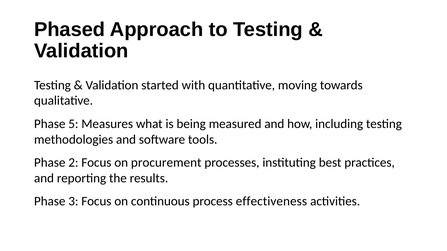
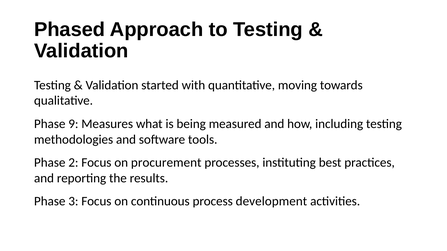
5: 5 -> 9 (73, 124)
effectiveness: effectiveness -> development (271, 202)
